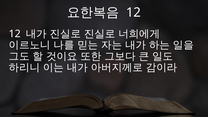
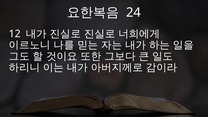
12: 12 -> 24 (133, 13)
